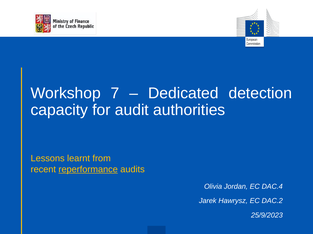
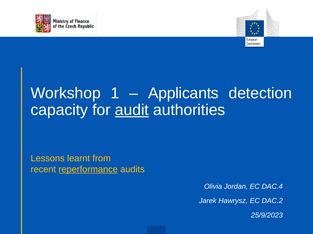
7: 7 -> 1 (115, 93)
Dedicated: Dedicated -> Applicants (183, 93)
audit underline: none -> present (132, 110)
